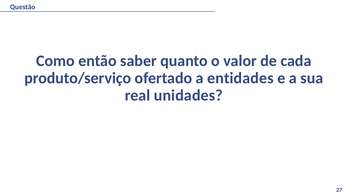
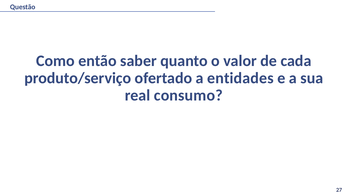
unidades: unidades -> consumo (188, 95)
